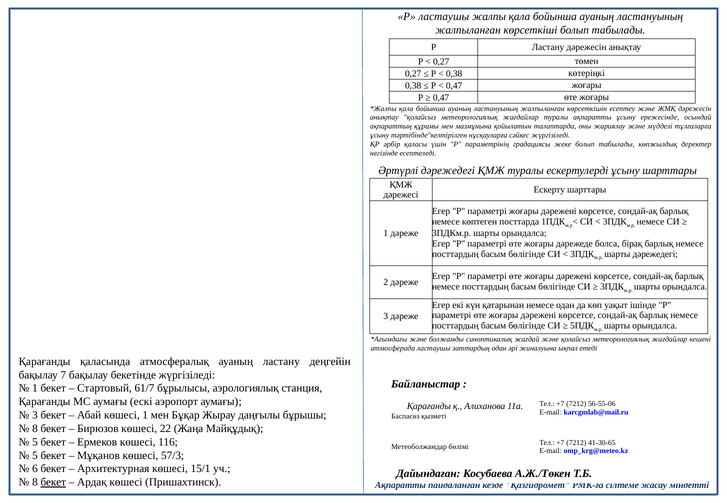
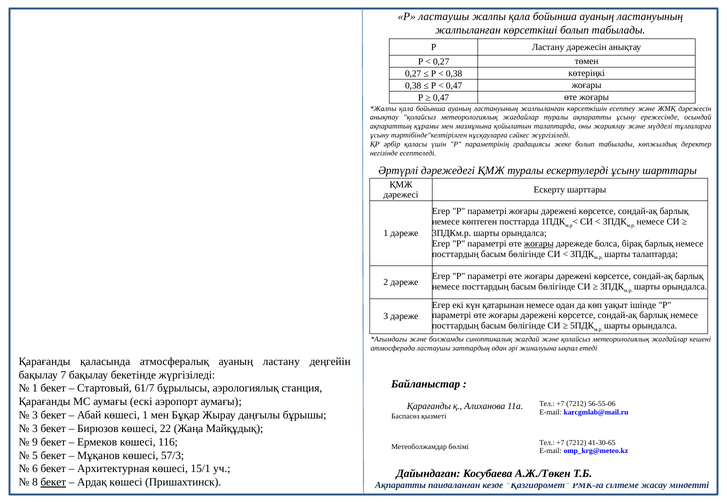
жоғары underline: none -> present (539, 244)
шарты дәрежедегі: дәрежедегі -> талаптарда (655, 254)
8: 8 -> 3 (35, 429)
5: 5 -> 9 (35, 442)
